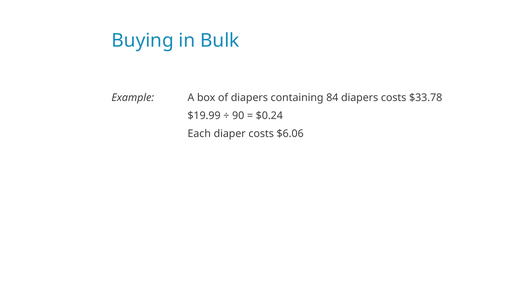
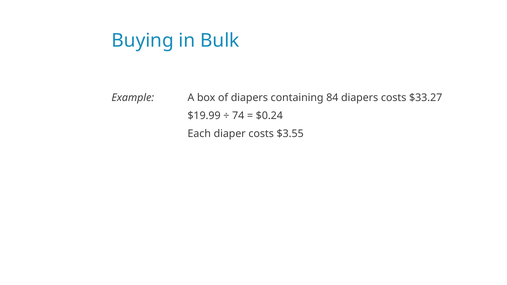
$33.78: $33.78 -> $33.27 (426, 98)
90: 90 -> 74 (238, 116)
$6.06: $6.06 -> $3.55 (290, 134)
